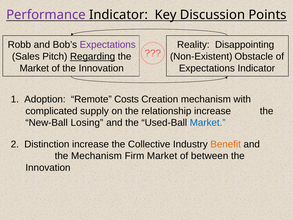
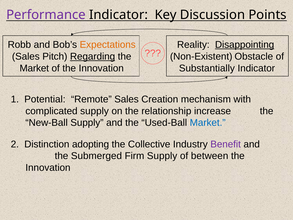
Expectations colour: purple -> orange (108, 45)
Disappointing underline: none -> present (245, 45)
Expectations: Expectations -> Substantially (207, 68)
Adoption: Adoption -> Potential (45, 99)
Remote Costs: Costs -> Sales (126, 99)
New-Ball Losing: Losing -> Supply (87, 123)
Distinction increase: increase -> adopting (91, 144)
Benefit colour: orange -> purple (226, 144)
the Mechanism: Mechanism -> Submerged (96, 156)
Firm Market: Market -> Supply (162, 156)
